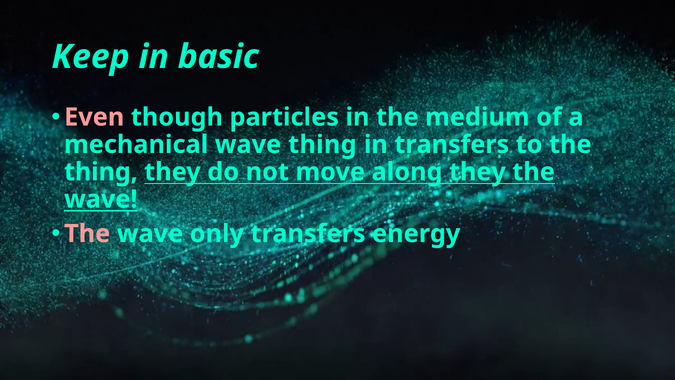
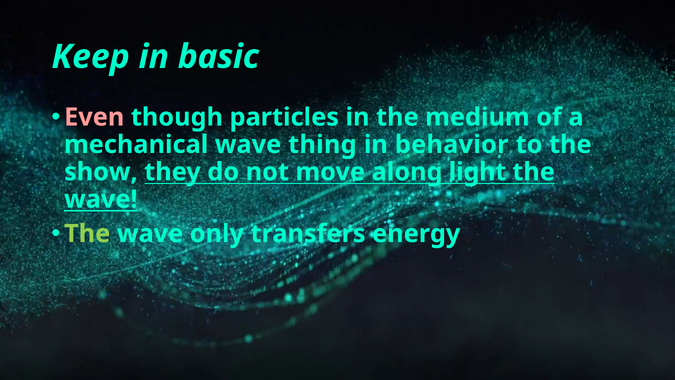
in transfers: transfers -> behavior (452, 144)
thing: thing -> show (101, 172)
along they: they -> light (478, 172)
The colour: pink -> light green (87, 234)
